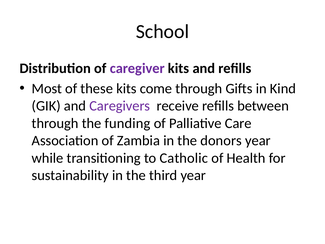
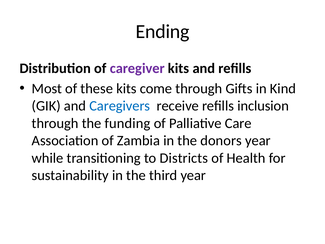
School: School -> Ending (163, 31)
Caregivers colour: purple -> blue (120, 106)
between: between -> inclusion (263, 106)
Catholic: Catholic -> Districts (184, 158)
